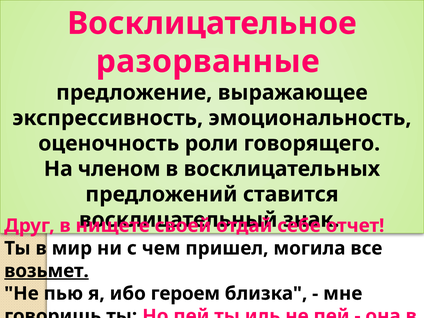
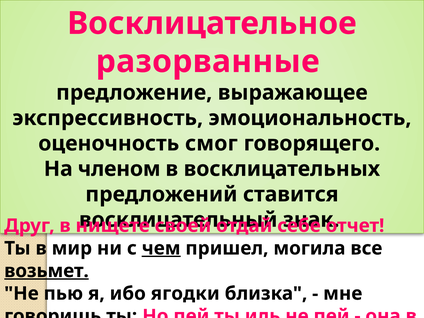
роли: роли -> смог (211, 143)
чем underline: none -> present (161, 248)
героем: героем -> ягодки (185, 294)
